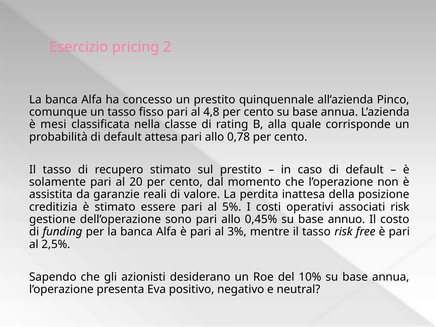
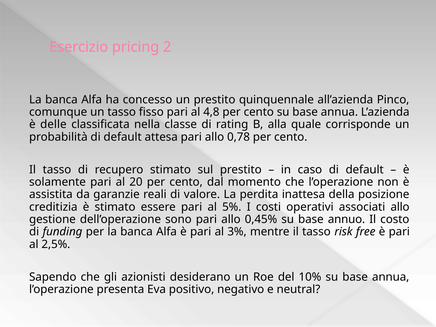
mesi: mesi -> delle (53, 124)
associati risk: risk -> allo (400, 207)
